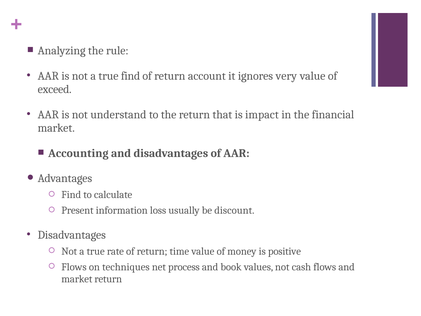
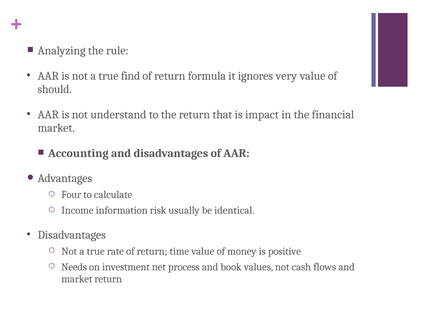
account: account -> formula (207, 76)
exceed: exceed -> should (55, 89)
Find: Find -> Four (71, 195)
Present: Present -> Income (77, 210)
loss: loss -> risk (158, 210)
discount: discount -> identical (234, 210)
Flows: Flows -> Needs (74, 267)
techniques: techniques -> investment (126, 267)
